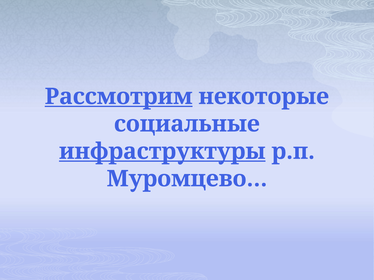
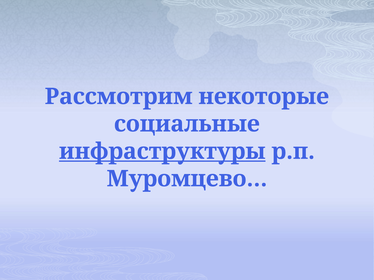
Рассмотрим underline: present -> none (119, 97)
